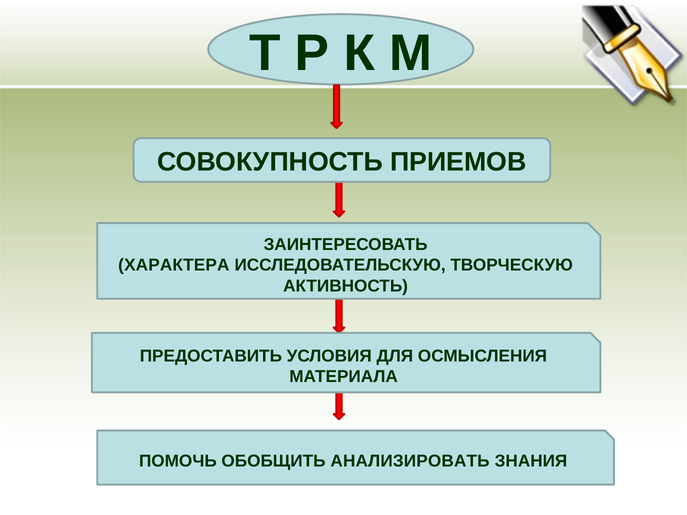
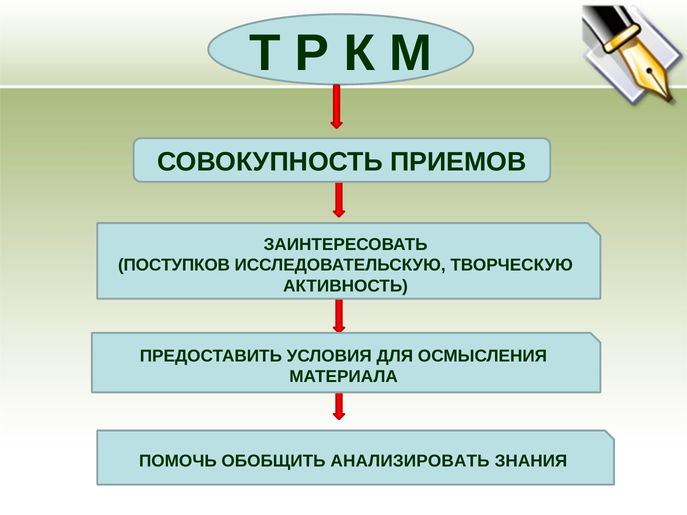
ХАРАКТЕРА: ХАРАКТЕРА -> ПОСТУПКОВ (174, 265)
